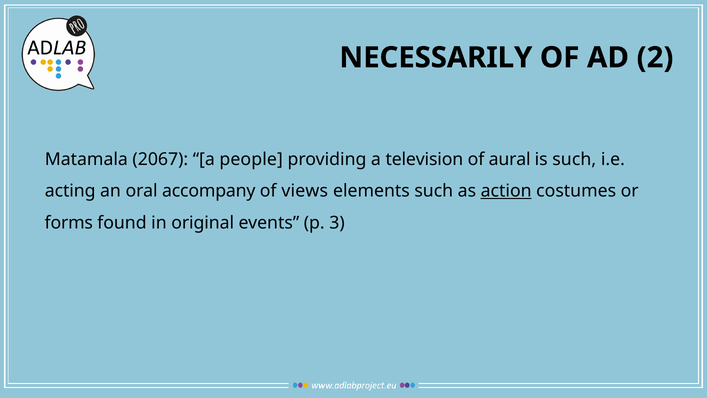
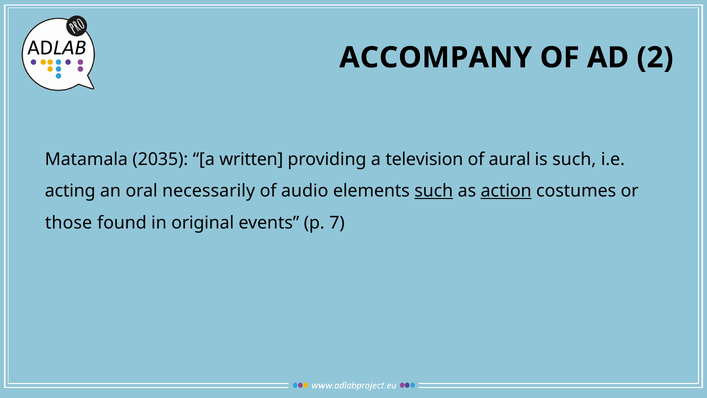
NECESSARILY: NECESSARILY -> ACCOMPANY (436, 58)
2067: 2067 -> 2035 (160, 159)
people: people -> written (251, 159)
accompany: accompany -> necessarily (209, 191)
views: views -> audio (305, 191)
such underline: none -> present (434, 191)
forms: forms -> those (69, 223)
3: 3 -> 7 (337, 223)
